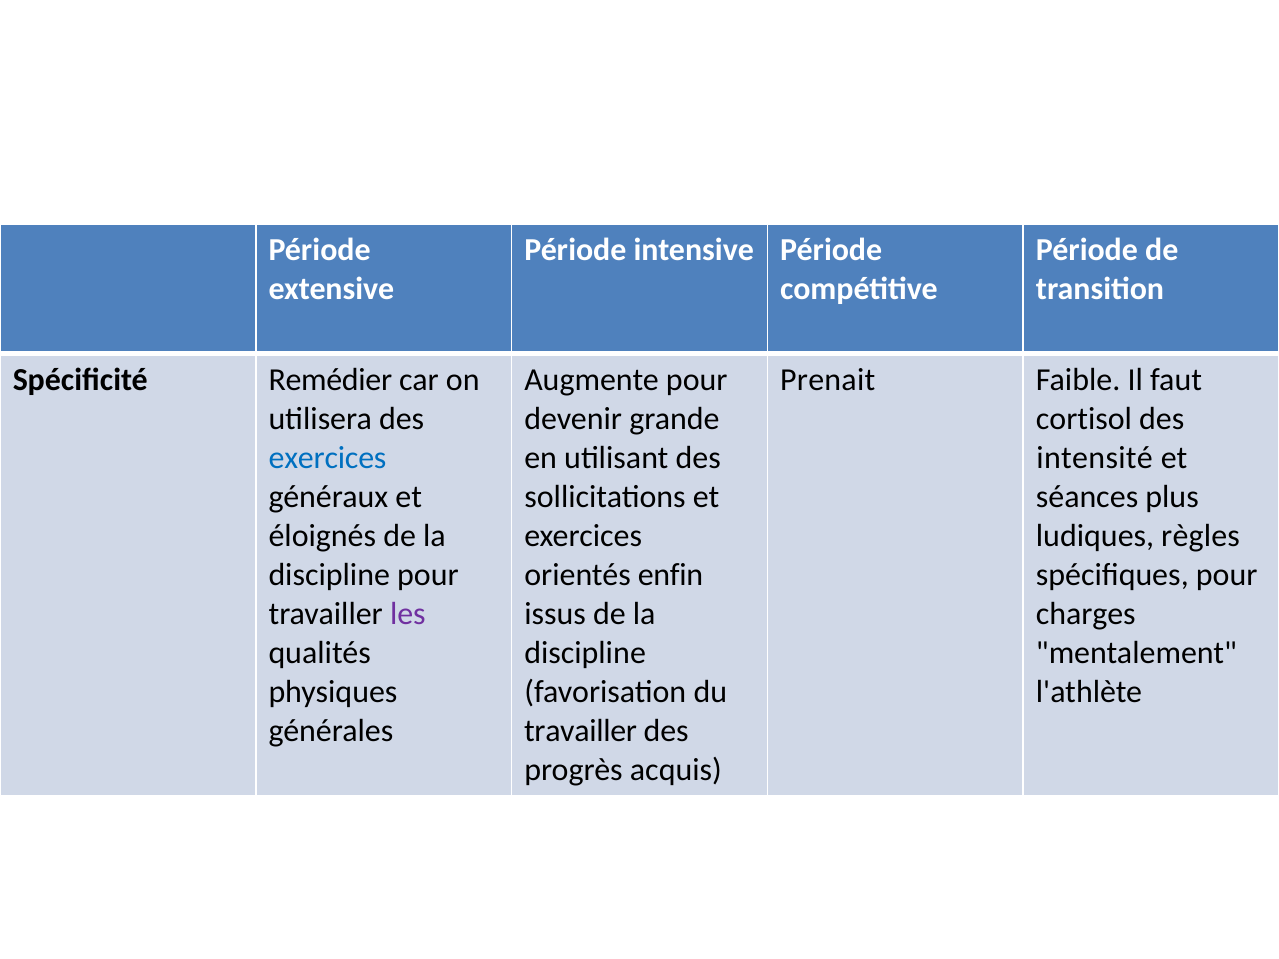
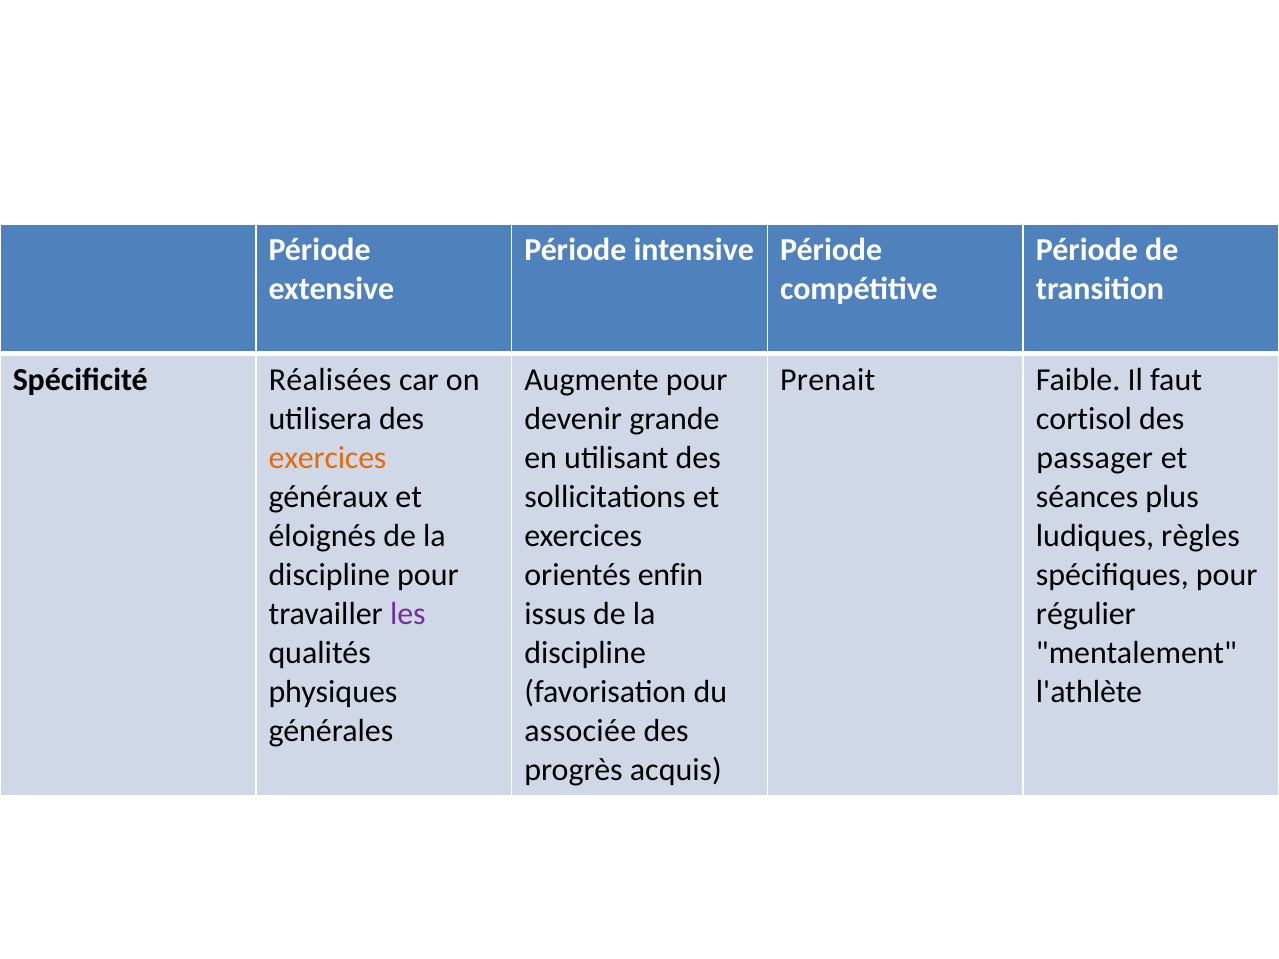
Remédier: Remédier -> Réalisées (330, 380)
exercices colour: blue -> orange (328, 458)
intensité: intensité -> passager (1095, 458)
charges: charges -> régulier (1086, 614)
travailler: travailler -> associée (580, 731)
